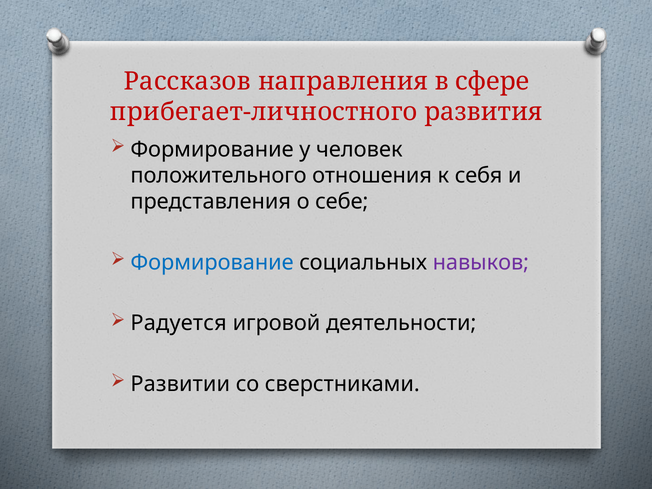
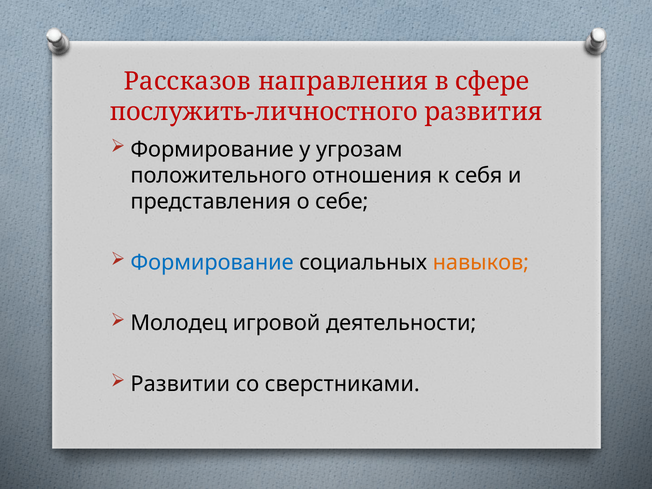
прибегает-личностного: прибегает-личностного -> послужить-личностного (264, 112)
человек: человек -> угрозам (359, 149)
навыков colour: purple -> orange (481, 262)
Радуется: Радуется -> Молодец (179, 323)
